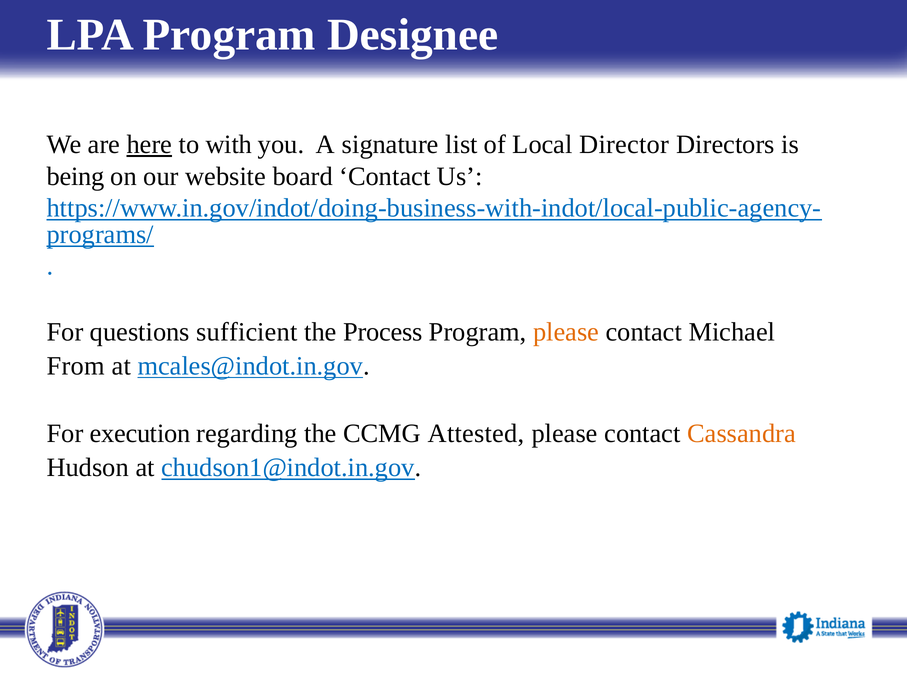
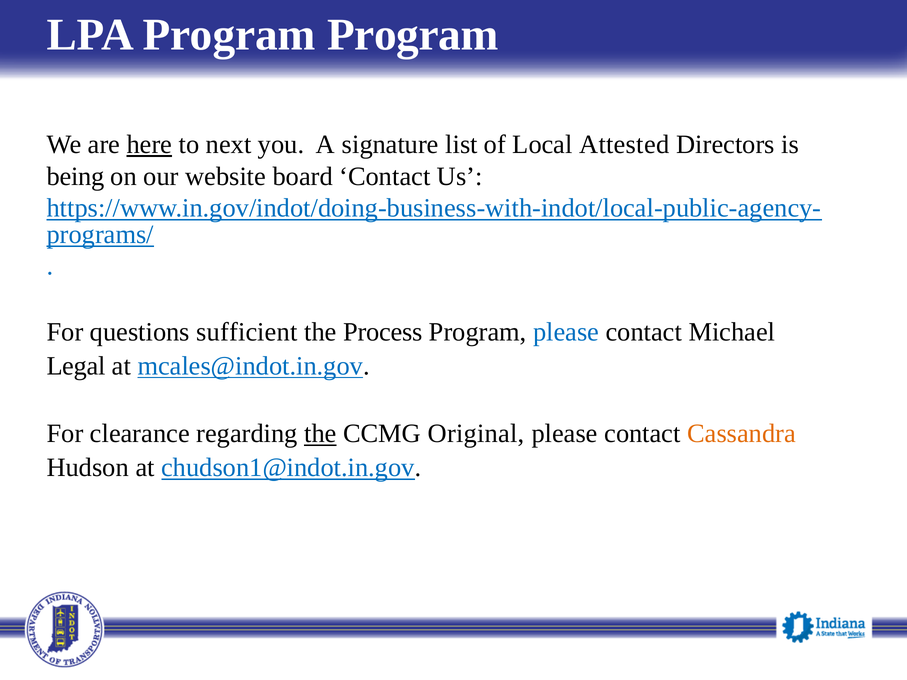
Program Designee: Designee -> Program (413, 35)
with: with -> next (229, 145)
Director: Director -> Attested (624, 145)
please colour: orange -> blue (566, 332)
From: From -> Legal (76, 366)
execution: execution -> clearance (140, 434)
the underline: none -> present (320, 434)
Attested: Attested -> Original (476, 434)
